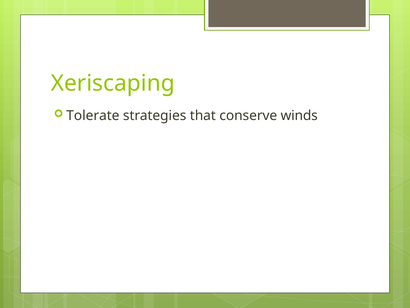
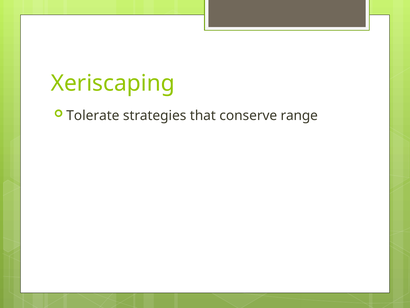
winds: winds -> range (299, 115)
